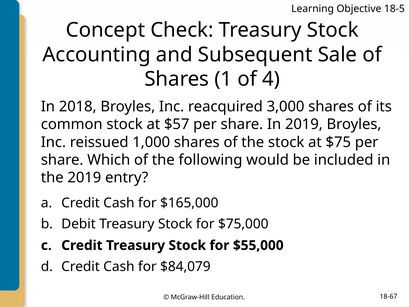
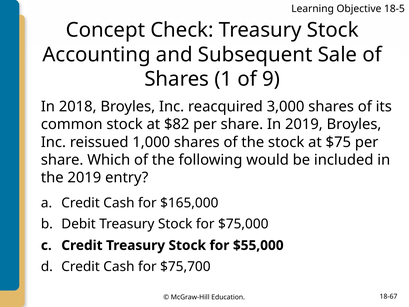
4: 4 -> 9 (271, 79)
$57: $57 -> $82 (177, 124)
$84,079: $84,079 -> $75,700 (185, 266)
